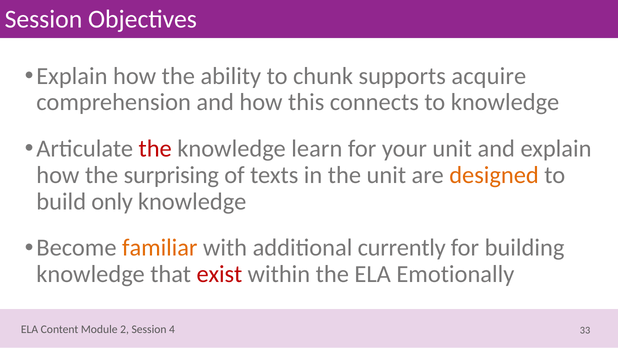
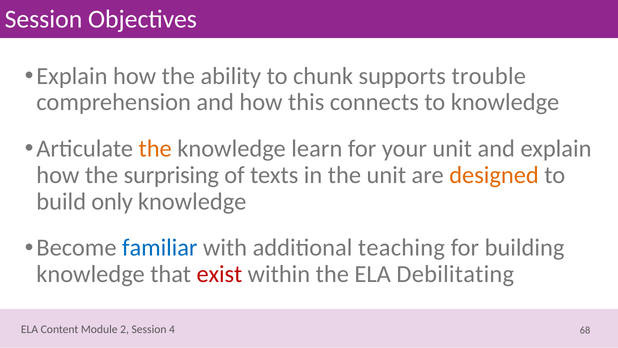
acquire: acquire -> trouble (489, 76)
the colour: red -> orange (155, 149)
familiar colour: orange -> blue (160, 248)
currently: currently -> teaching (401, 248)
Emotionally: Emotionally -> Debilitating (455, 274)
33: 33 -> 68 (585, 330)
